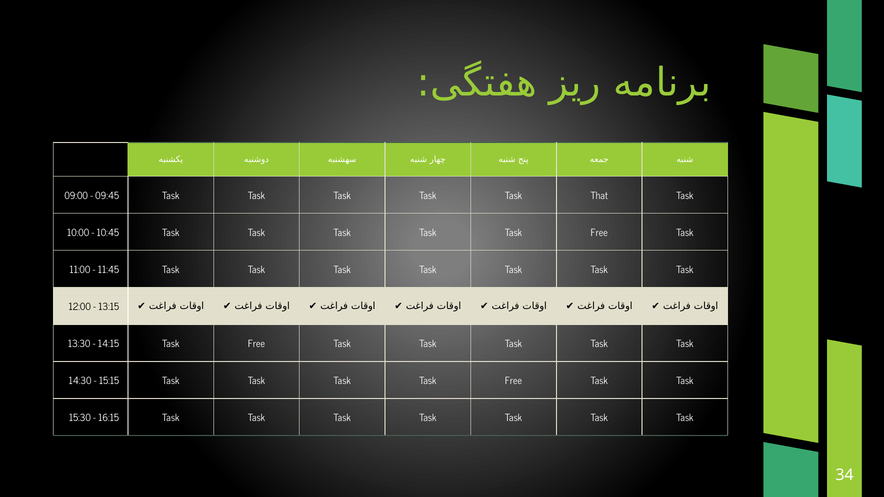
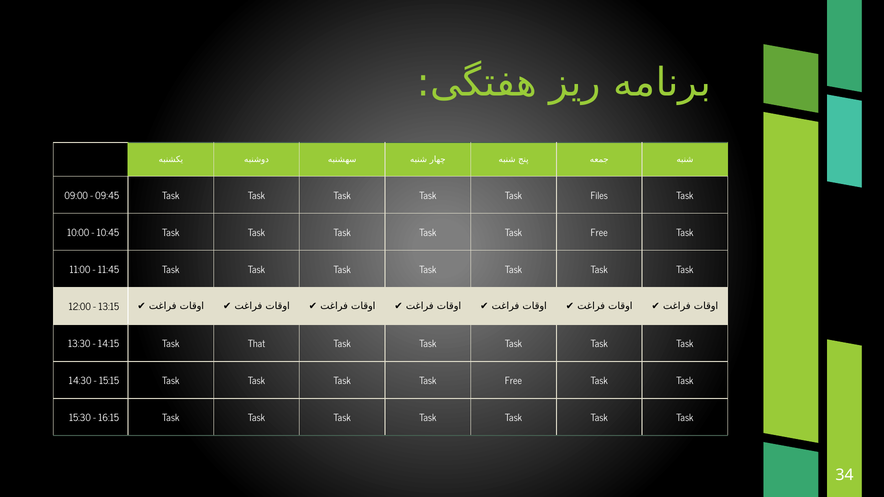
That: That -> Files (599, 196)
14:15 Task Free: Free -> That (256, 344)
